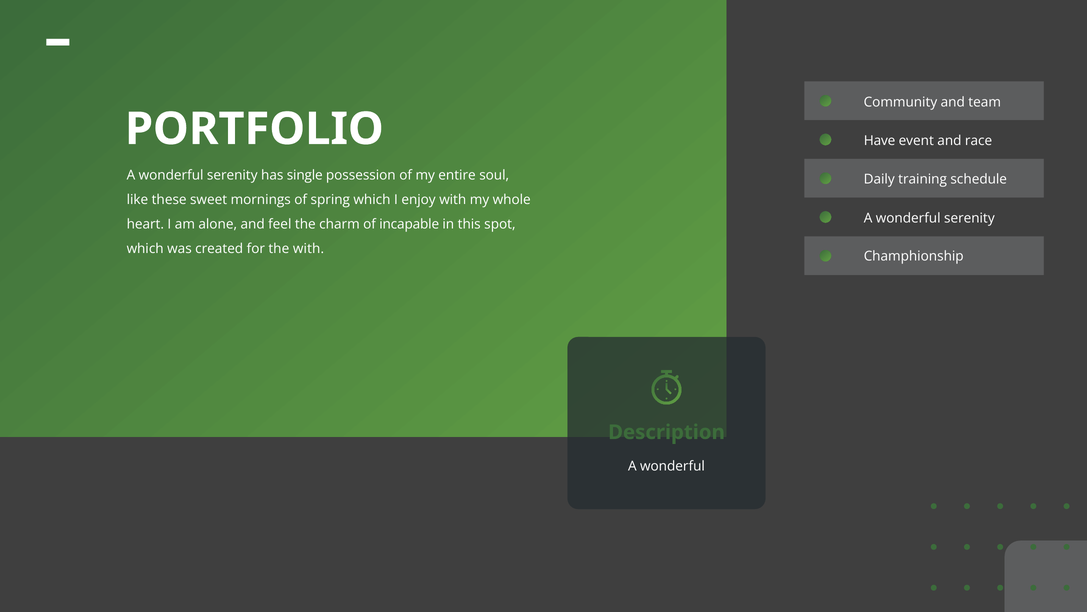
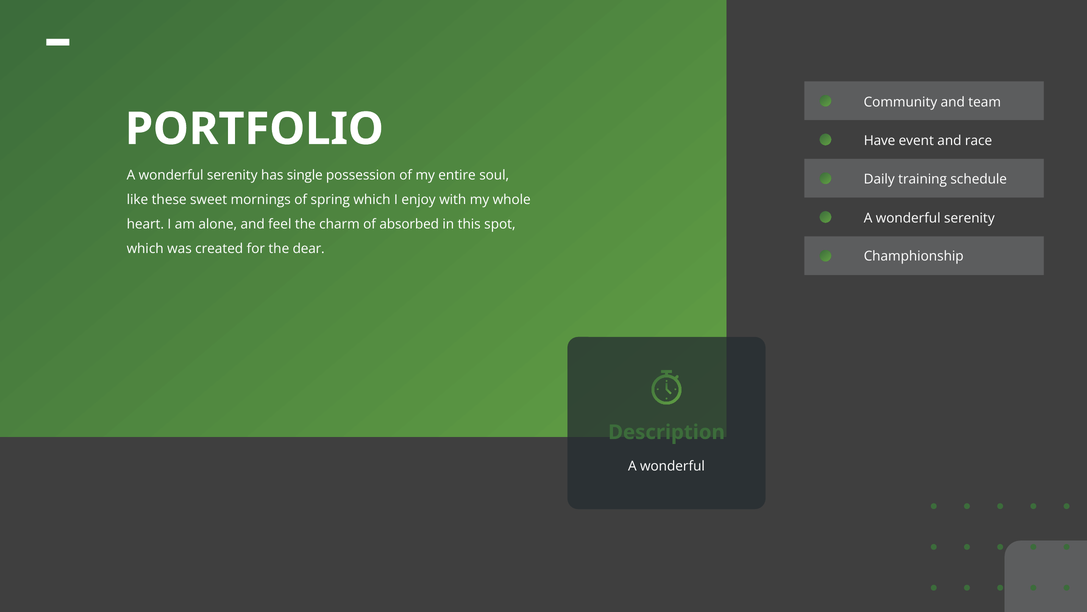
incapable: incapable -> absorbed (409, 224)
the with: with -> dear (309, 249)
